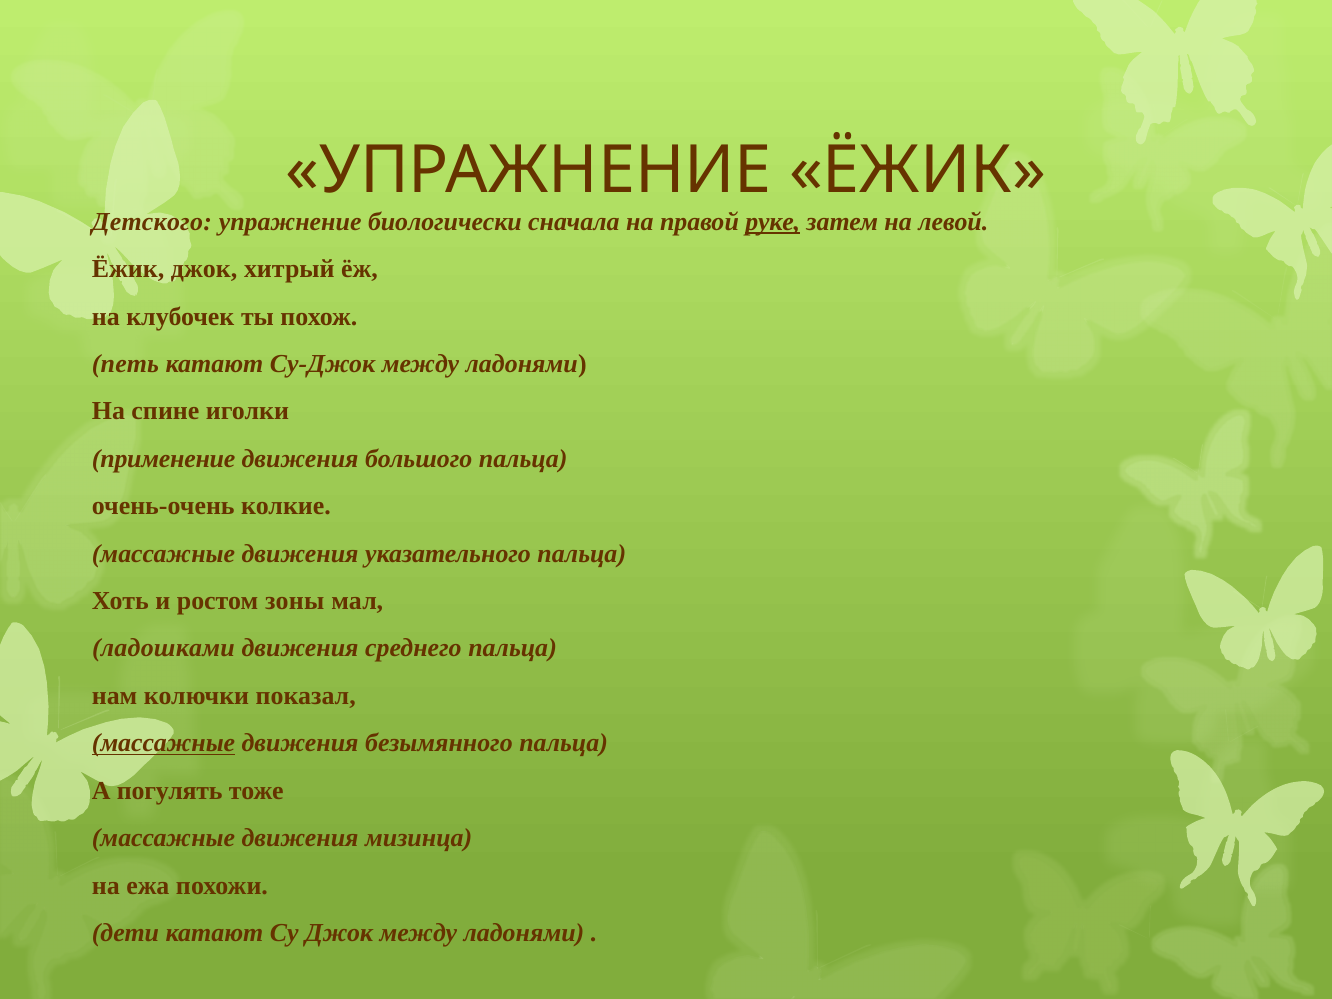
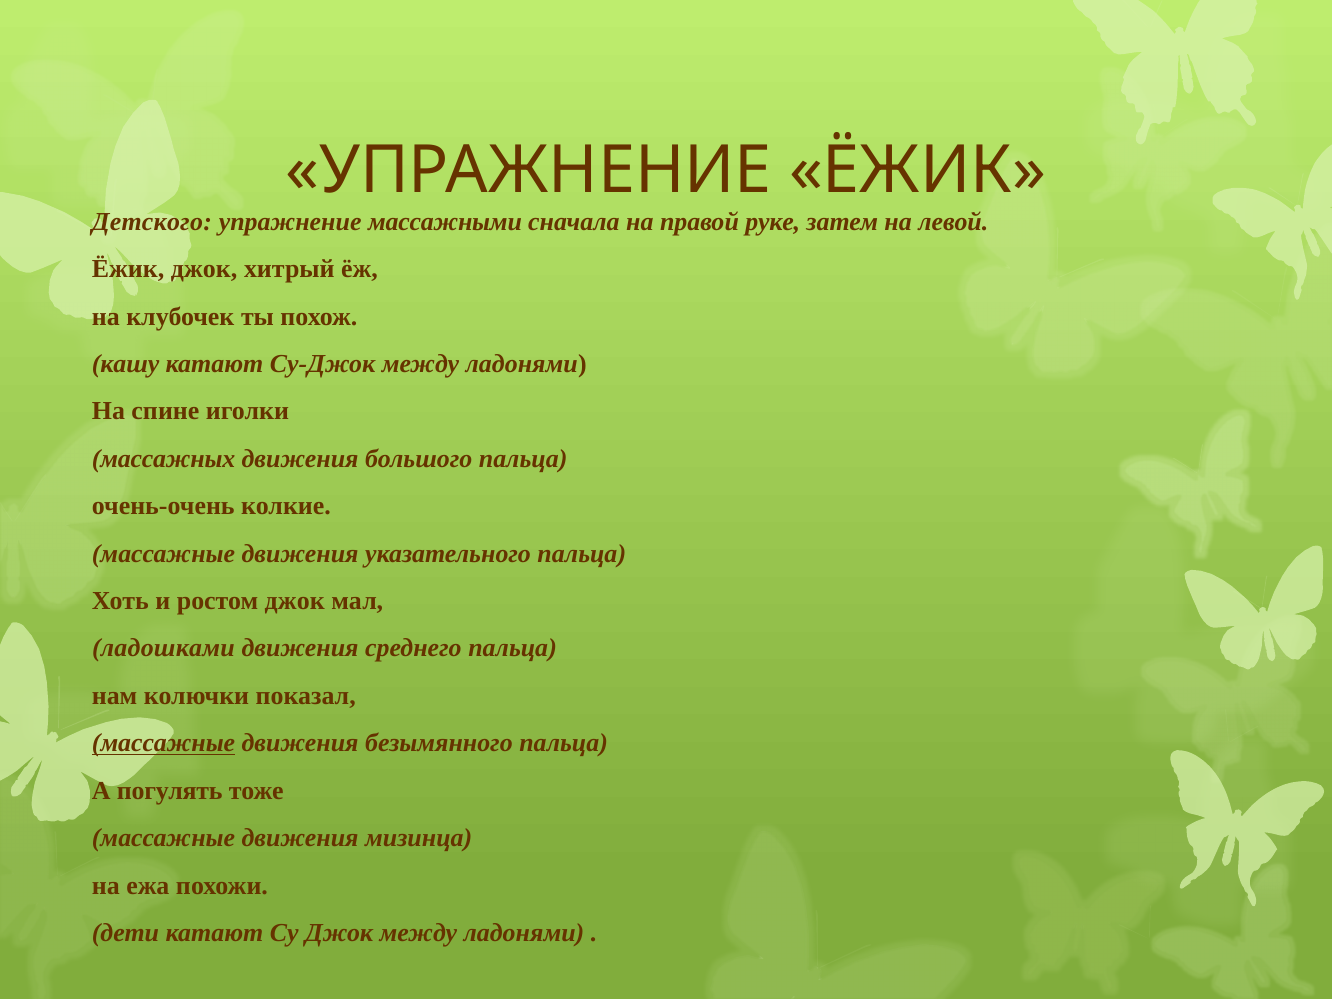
биологически: биологически -> массажными (445, 222)
руке underline: present -> none (773, 222)
петь: петь -> кашу (126, 364)
применение: применение -> массажных (164, 459)
ростом зоны: зоны -> джок (295, 601)
